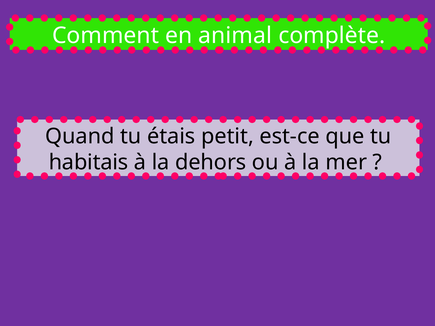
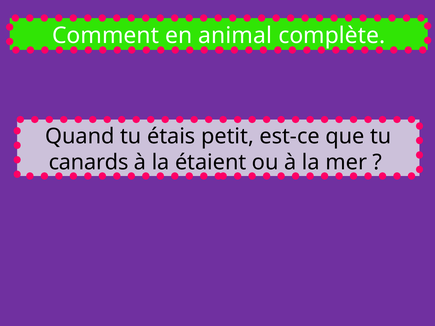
habitais: habitais -> canards (89, 162)
dehors: dehors -> étaient (211, 162)
